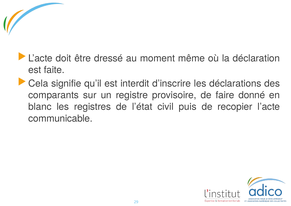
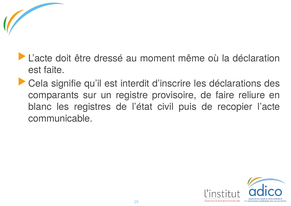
donné: donné -> reliure (252, 95)
